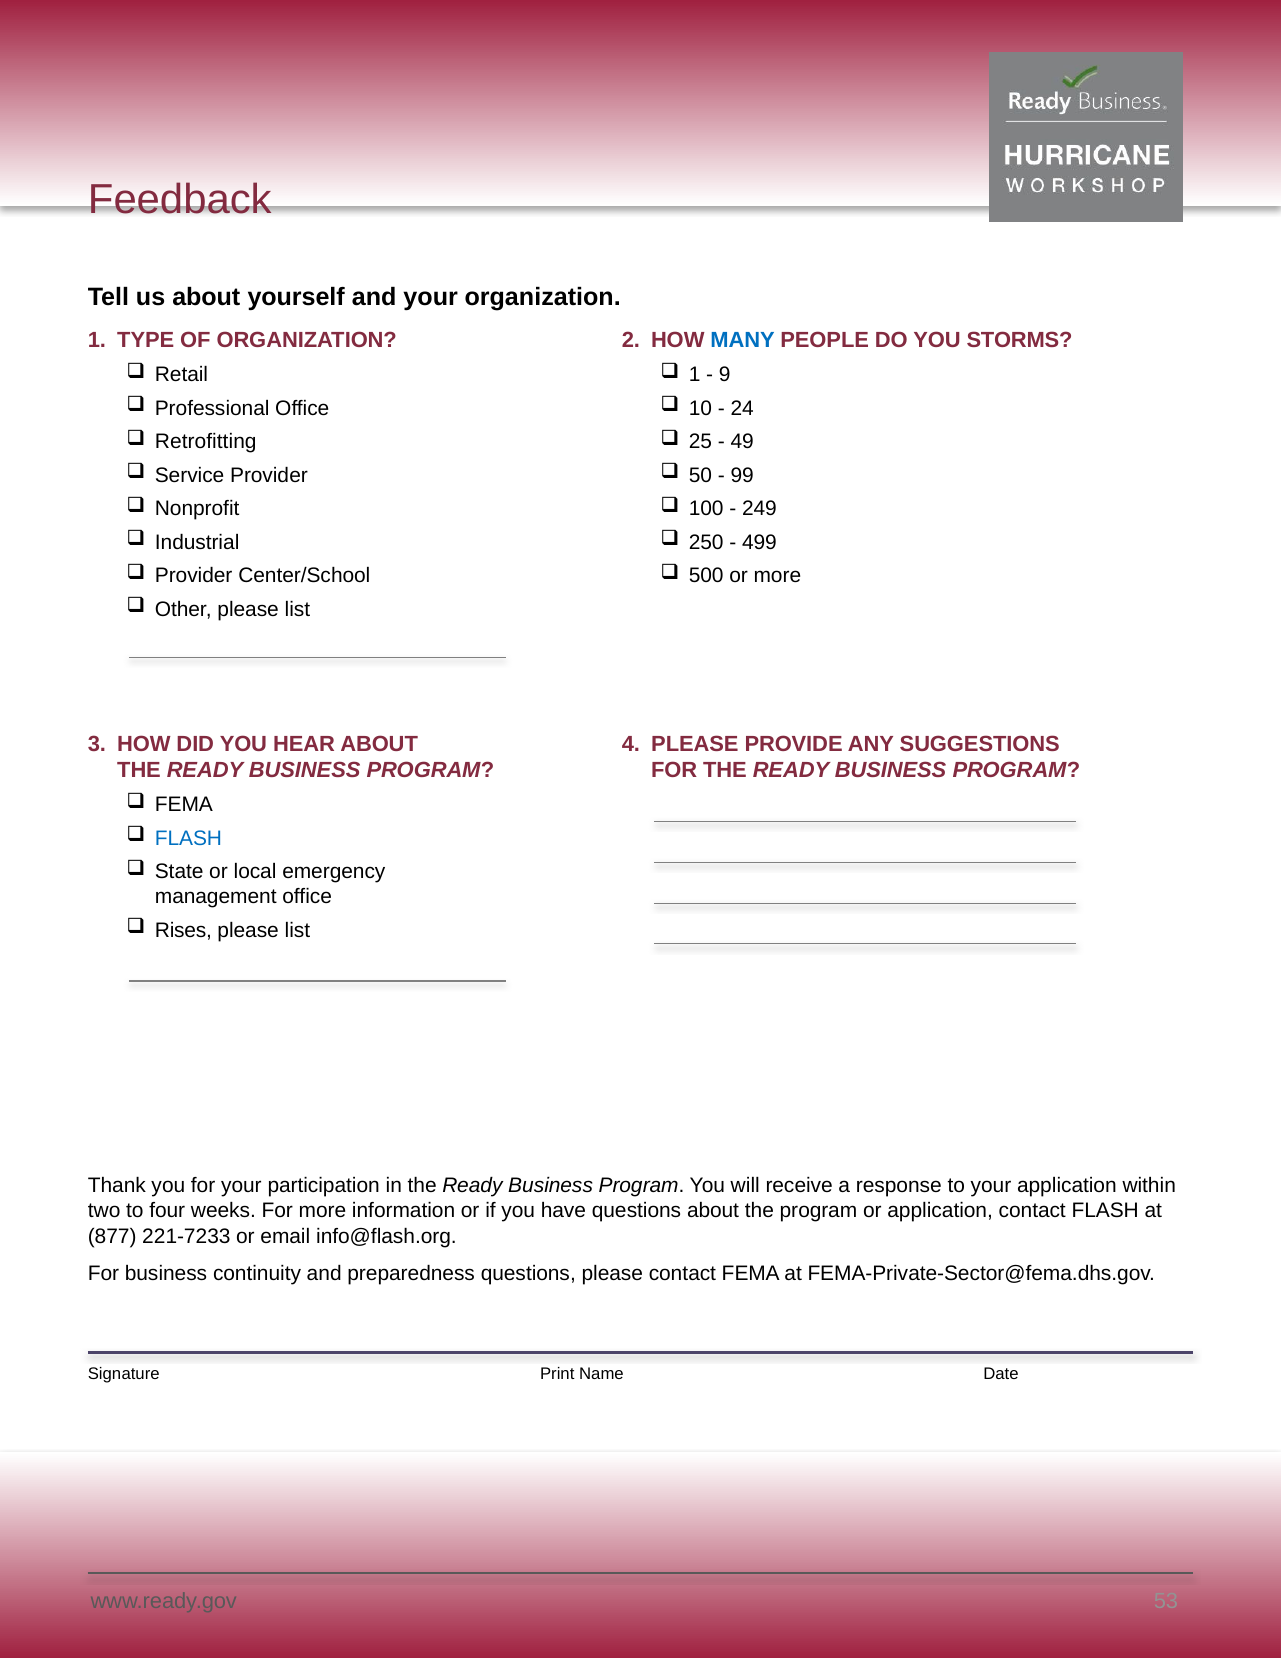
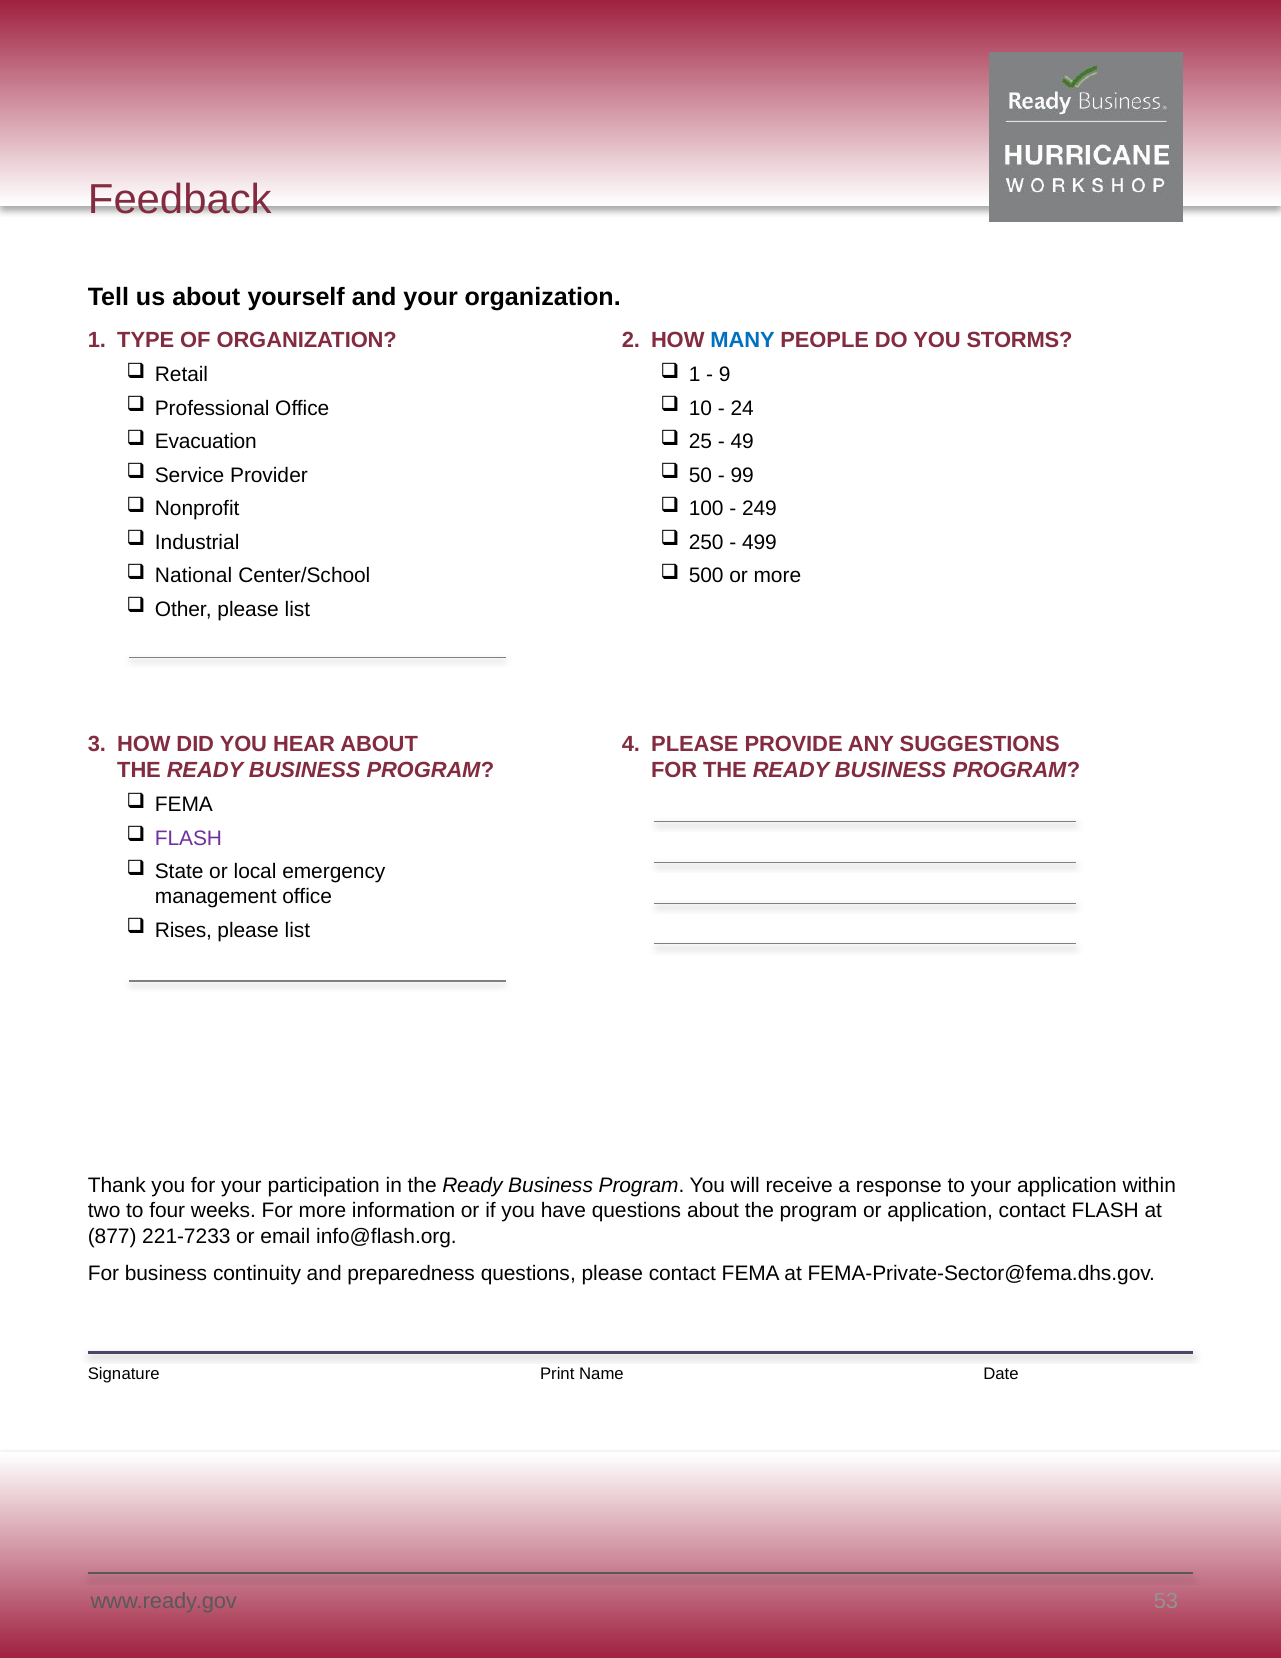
Retrofitting: Retrofitting -> Evacuation (206, 442)
Provider: Provider -> National (194, 576)
FLASH colour: blue -> purple (189, 838)
